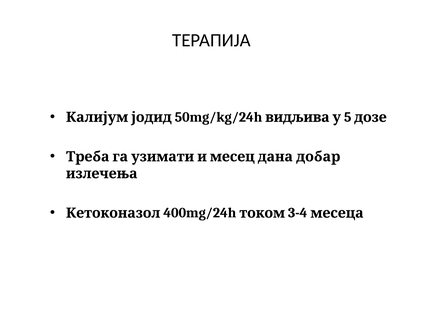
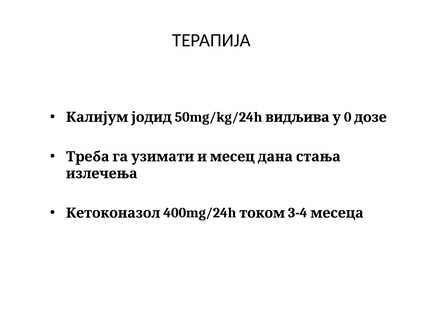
5: 5 -> 0 (348, 117)
добар: добар -> стања (318, 157)
